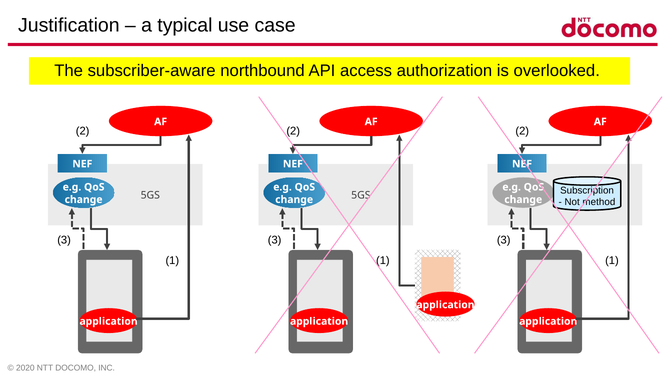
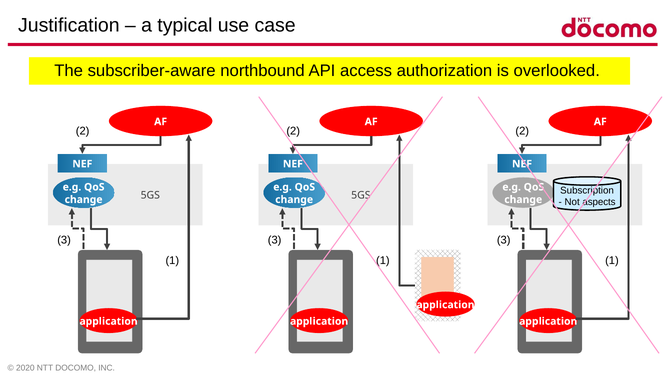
method: method -> aspects (599, 202)
